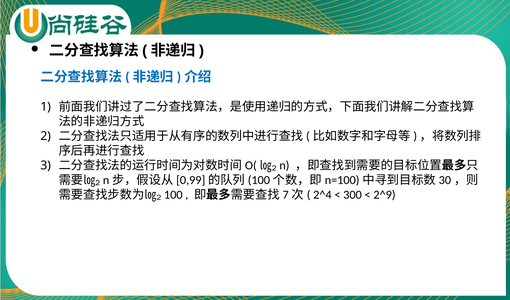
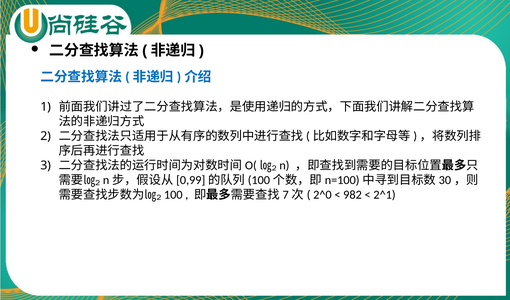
2^4: 2^4 -> 2^0 (322, 195)
300: 300 -> 982 (353, 195)
2^9: 2^9 -> 2^1 (384, 195)
